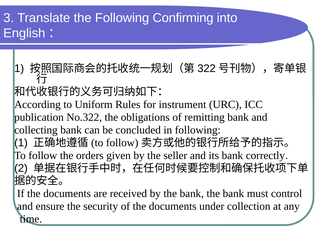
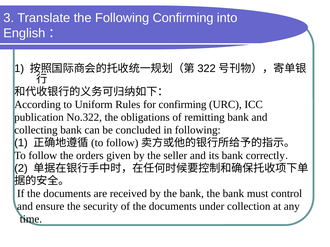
for instrument: instrument -> confirming (183, 105)
